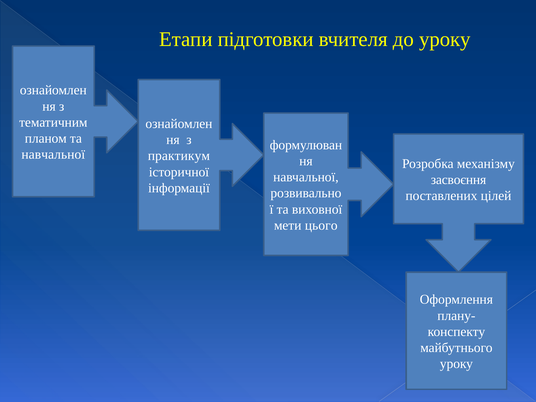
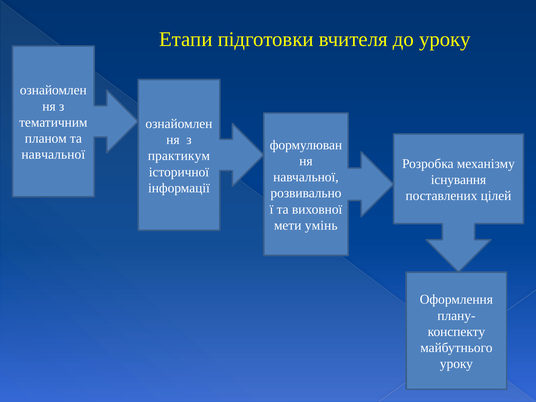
засвоєння: засвоєння -> існування (458, 180)
цього: цього -> умінь (321, 225)
